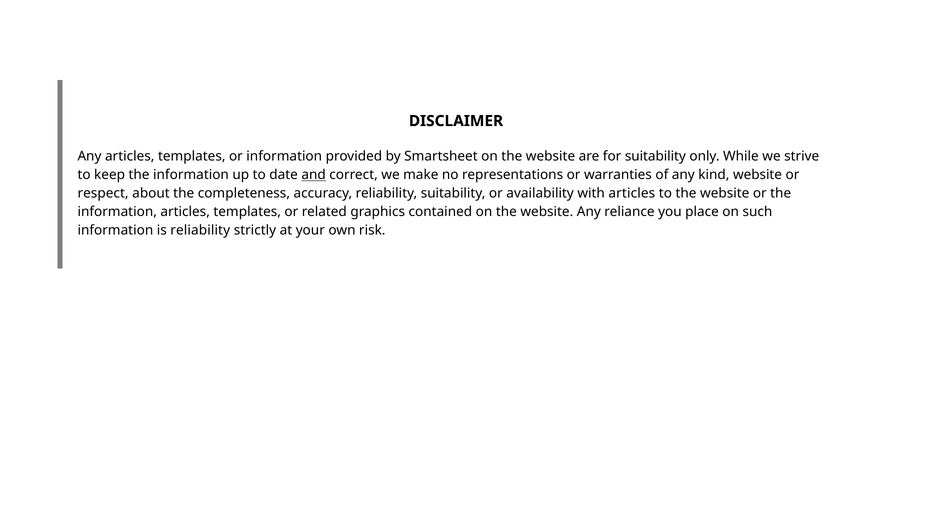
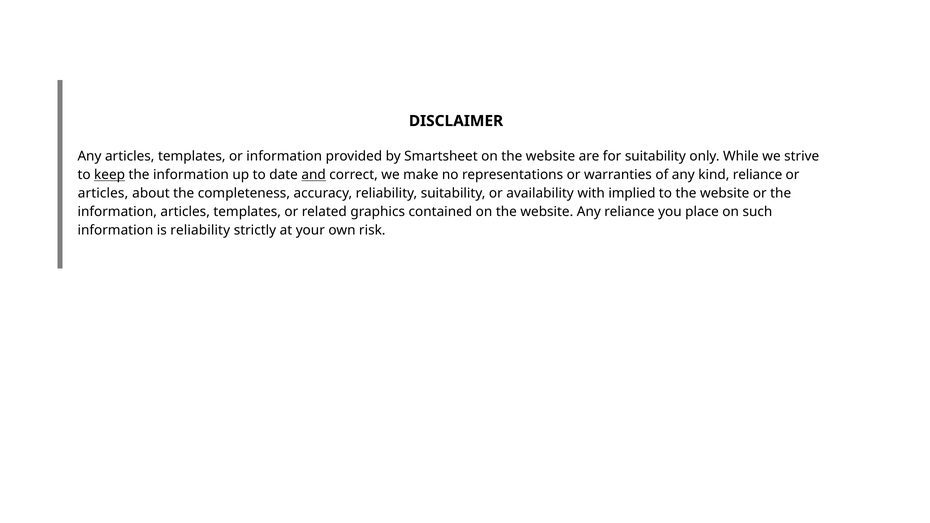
keep underline: none -> present (110, 175)
kind website: website -> reliance (758, 175)
respect: respect -> articles (103, 193)
with articles: articles -> implied (632, 193)
